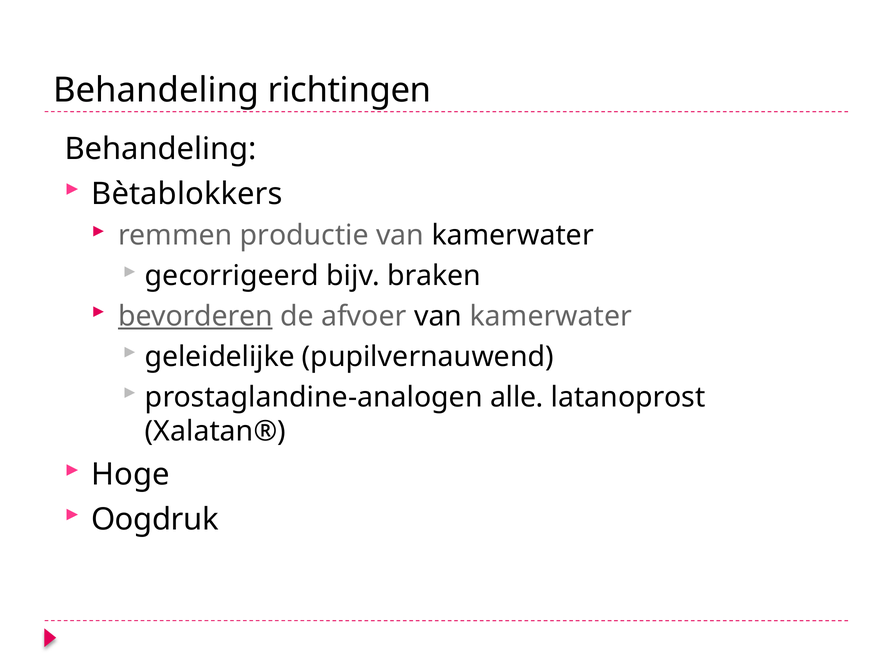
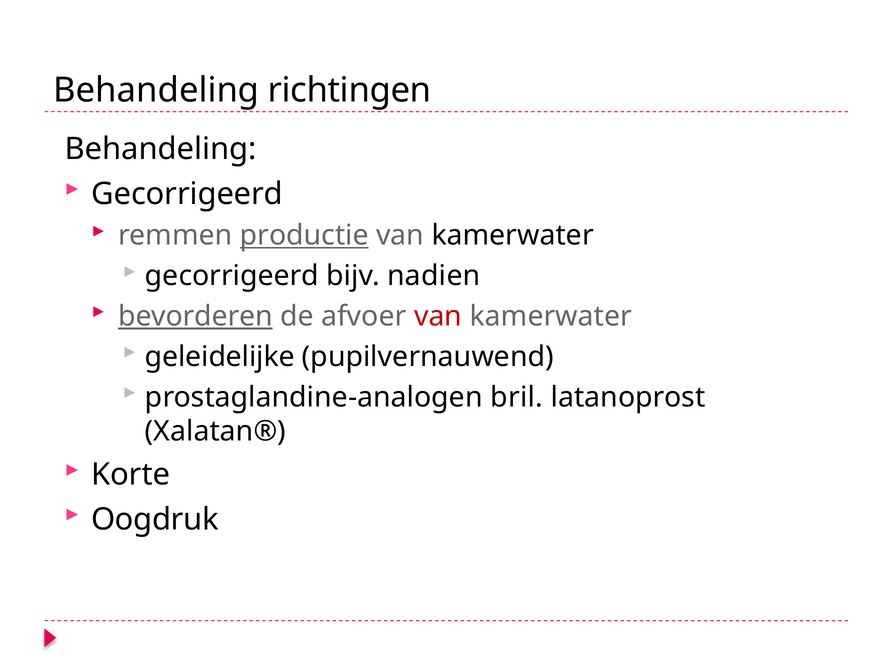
Bètablokkers: Bètablokkers -> Gecorrigeerd (187, 194)
productie underline: none -> present (304, 235)
braken: braken -> nadien (434, 276)
van colour: black -> red (438, 316)
alle: alle -> bril (517, 397)
Hoge: Hoge -> Korte (131, 475)
